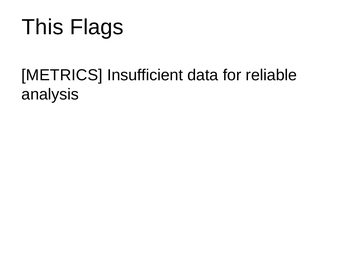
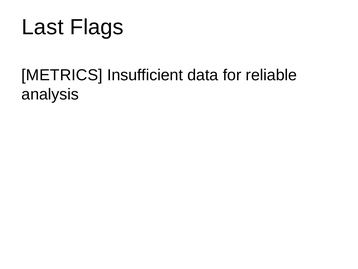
This: This -> Last (43, 27)
